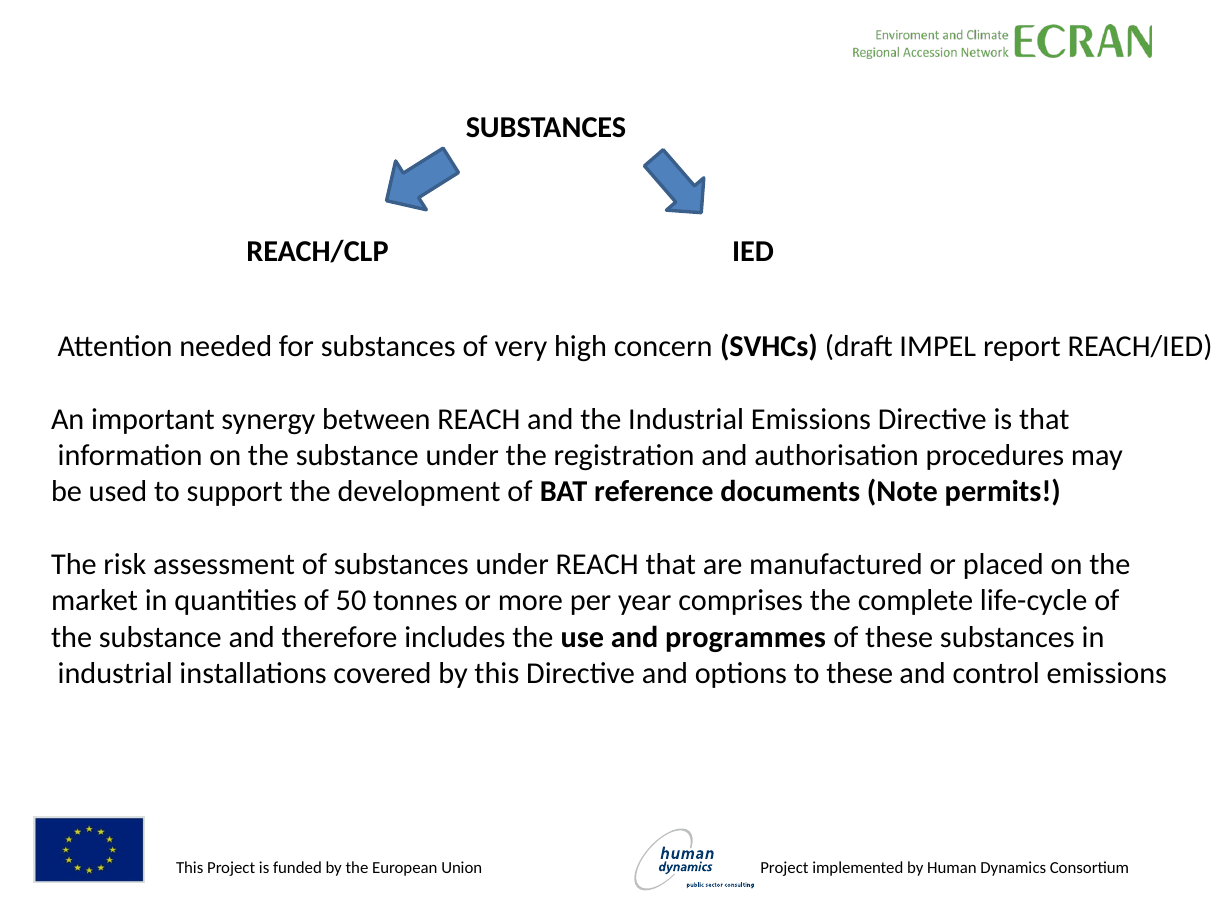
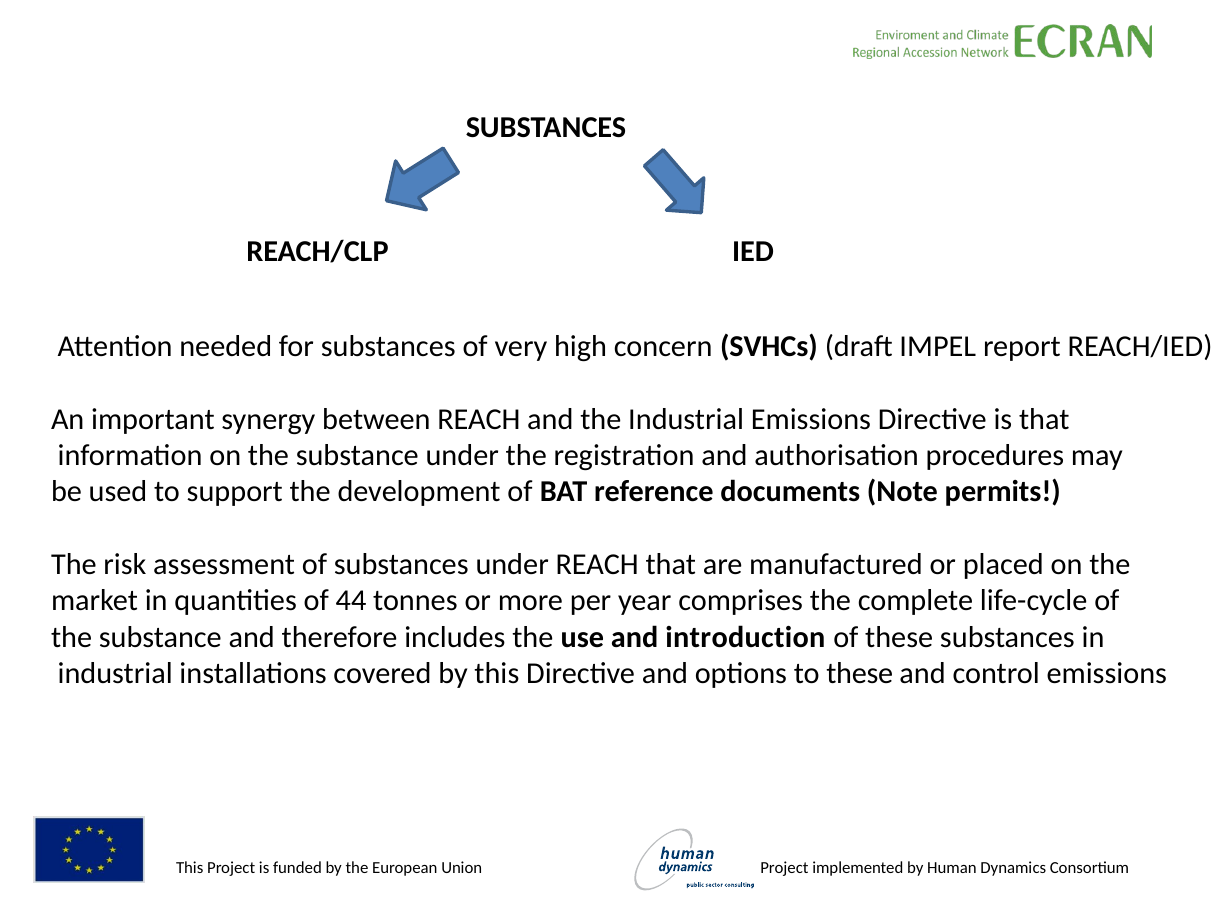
50: 50 -> 44 (351, 601)
programmes: programmes -> introduction (745, 637)
